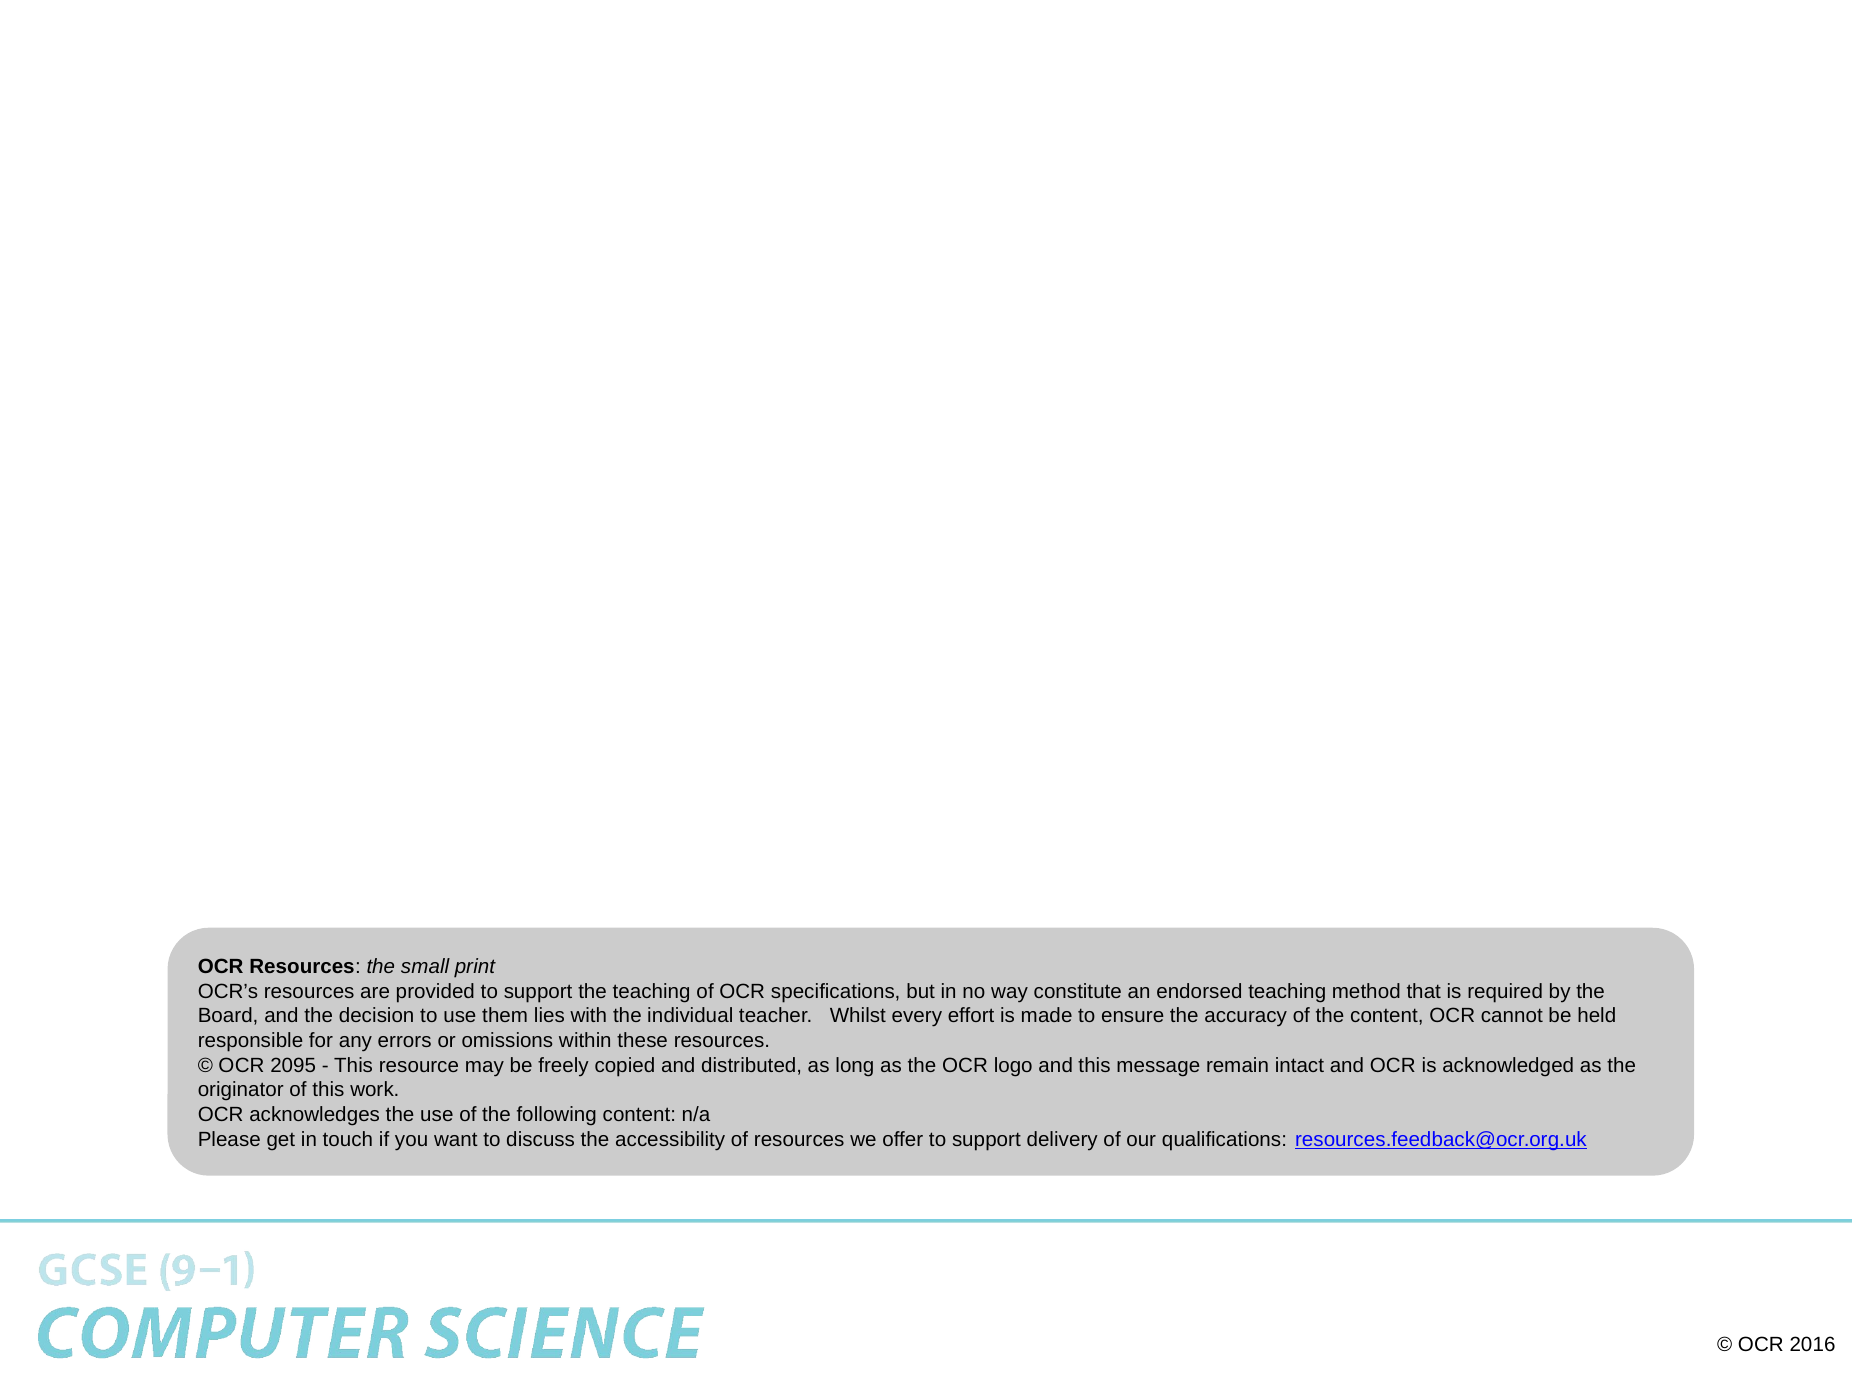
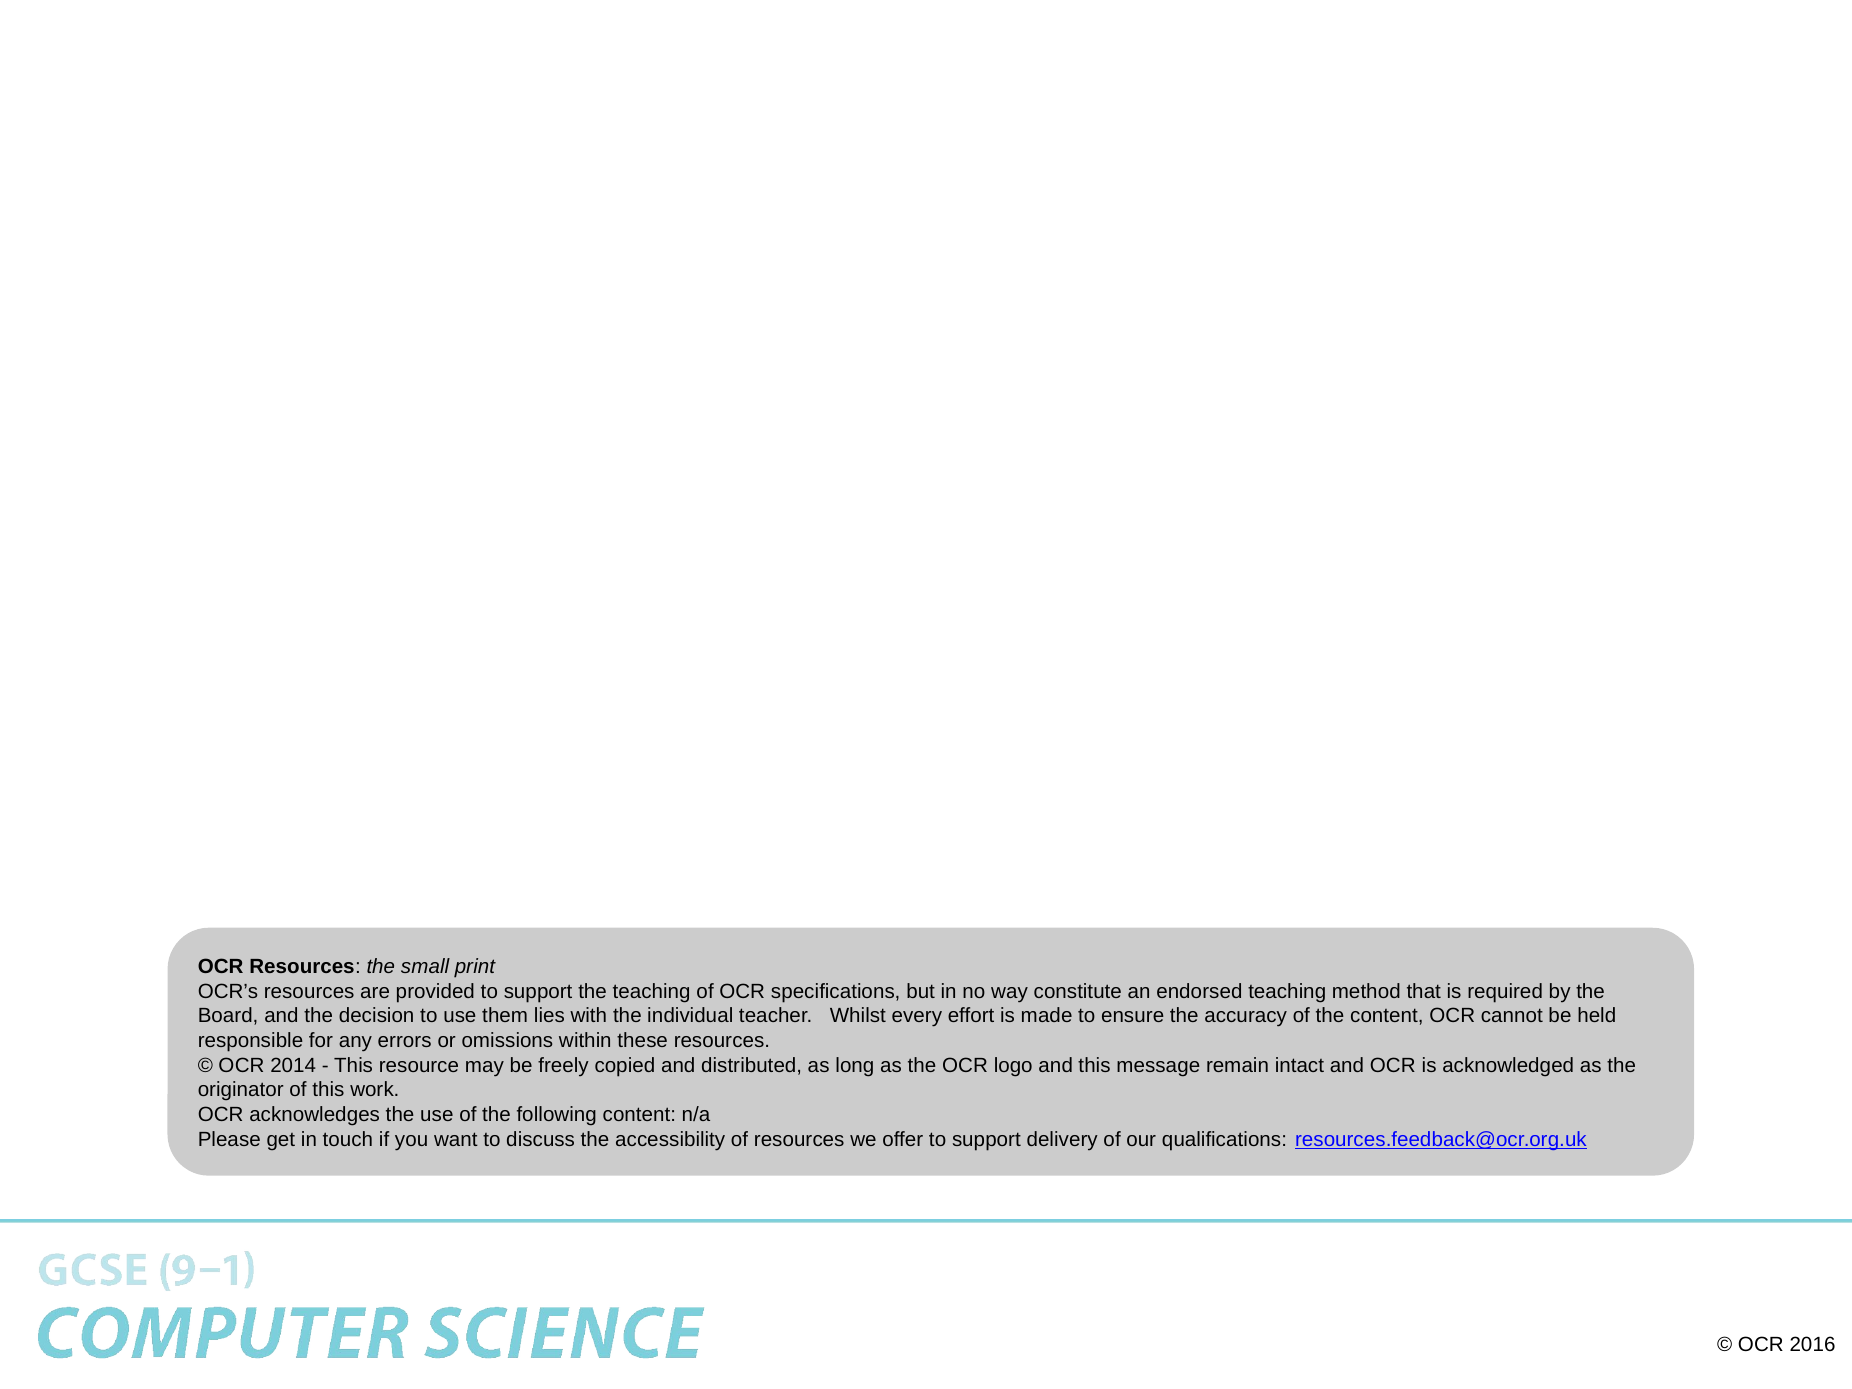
2095: 2095 -> 2014 (293, 1065)
